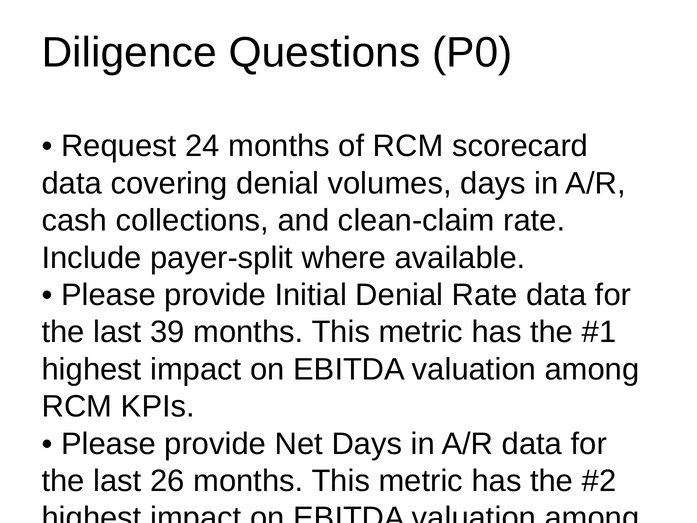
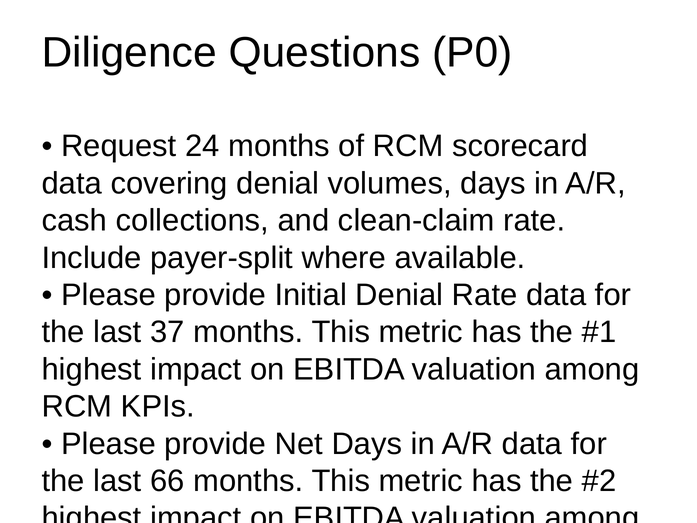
39: 39 -> 37 (167, 332)
26: 26 -> 66 (167, 481)
